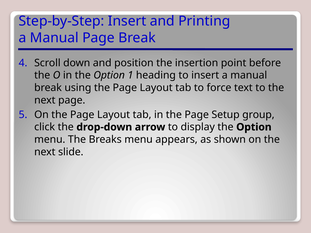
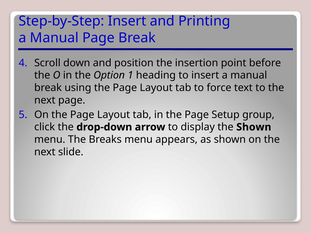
display the Option: Option -> Shown (254, 127)
